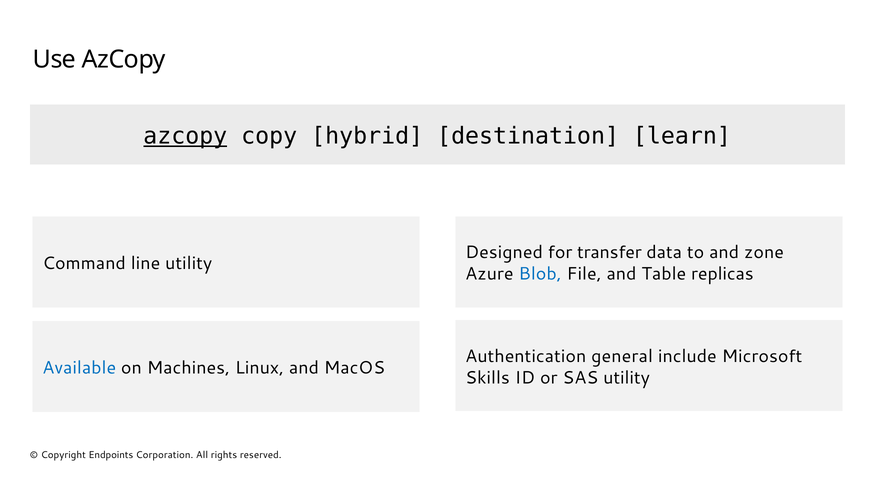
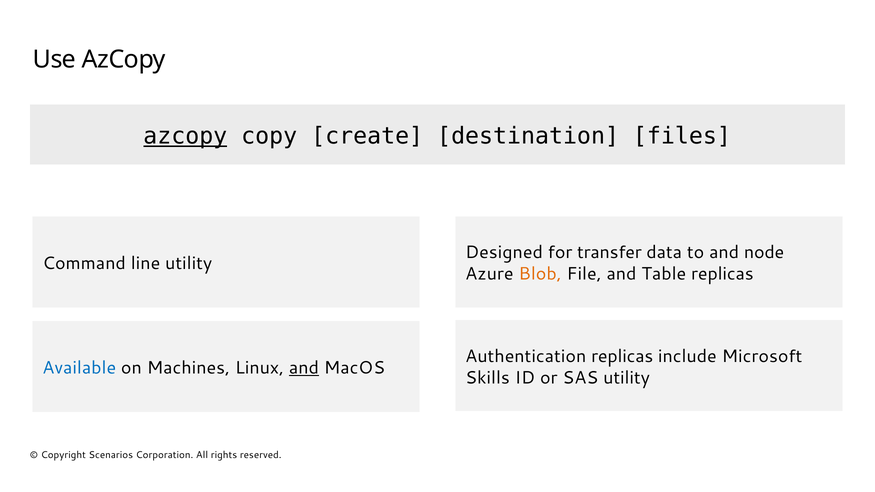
hybrid: hybrid -> create (367, 136)
learn: learn -> files (682, 136)
zone: zone -> node (764, 252)
Blob colour: blue -> orange (540, 274)
Authentication general: general -> replicas (622, 356)
and underline: none -> present (304, 368)
Endpoints: Endpoints -> Scenarios (111, 455)
